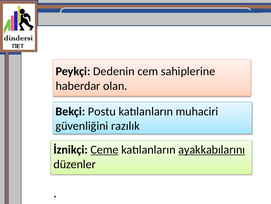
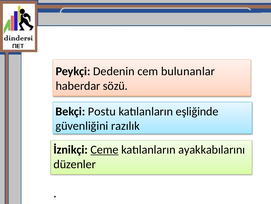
sahiplerine: sahiplerine -> bulunanlar (188, 71)
olan: olan -> sözü (115, 86)
muhaciri: muhaciri -> eşliğinde (197, 111)
ayakkabılarını underline: present -> none (212, 149)
